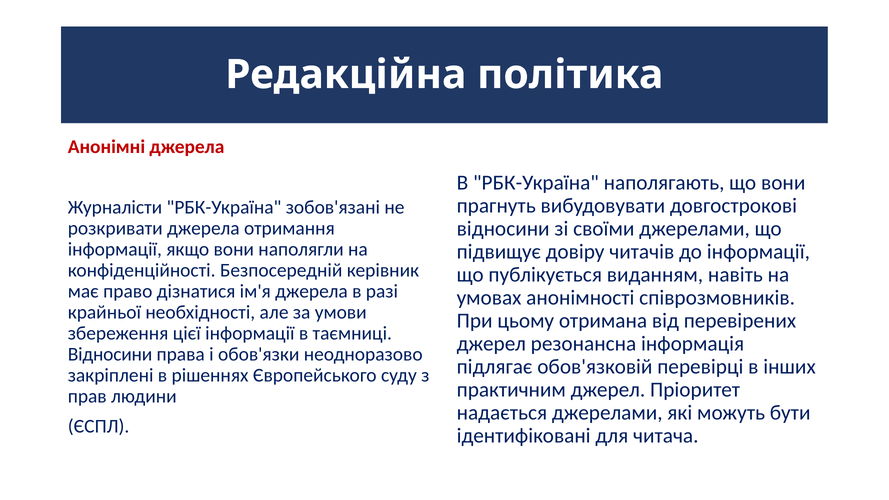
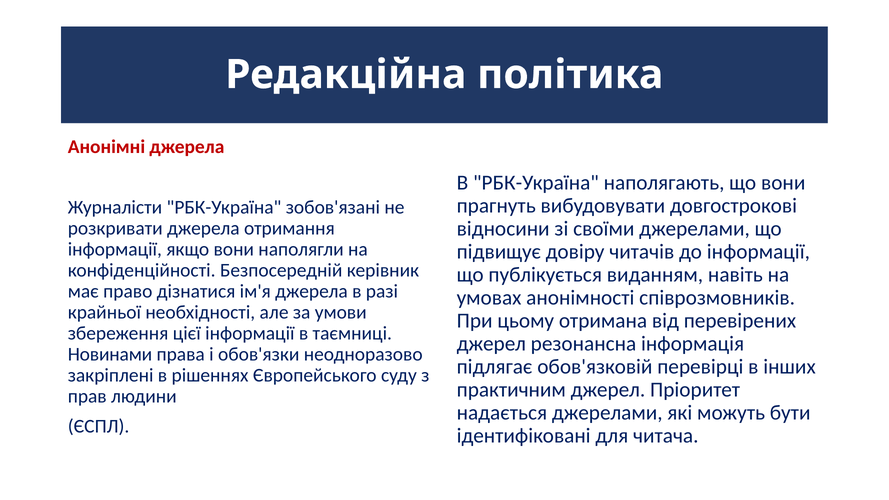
Відносини: Відносини -> Новинами (110, 354)
